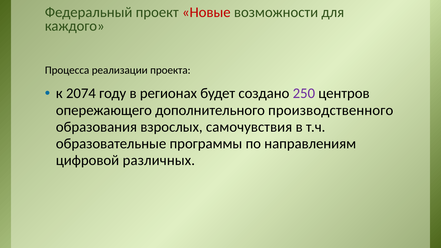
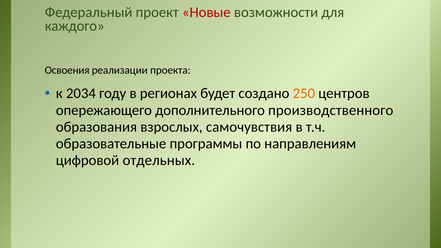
Процесса: Процесса -> Освоения (67, 70)
2074: 2074 -> 2034 (81, 93)
250 colour: purple -> orange (304, 93)
различных: различных -> отдельных (159, 161)
